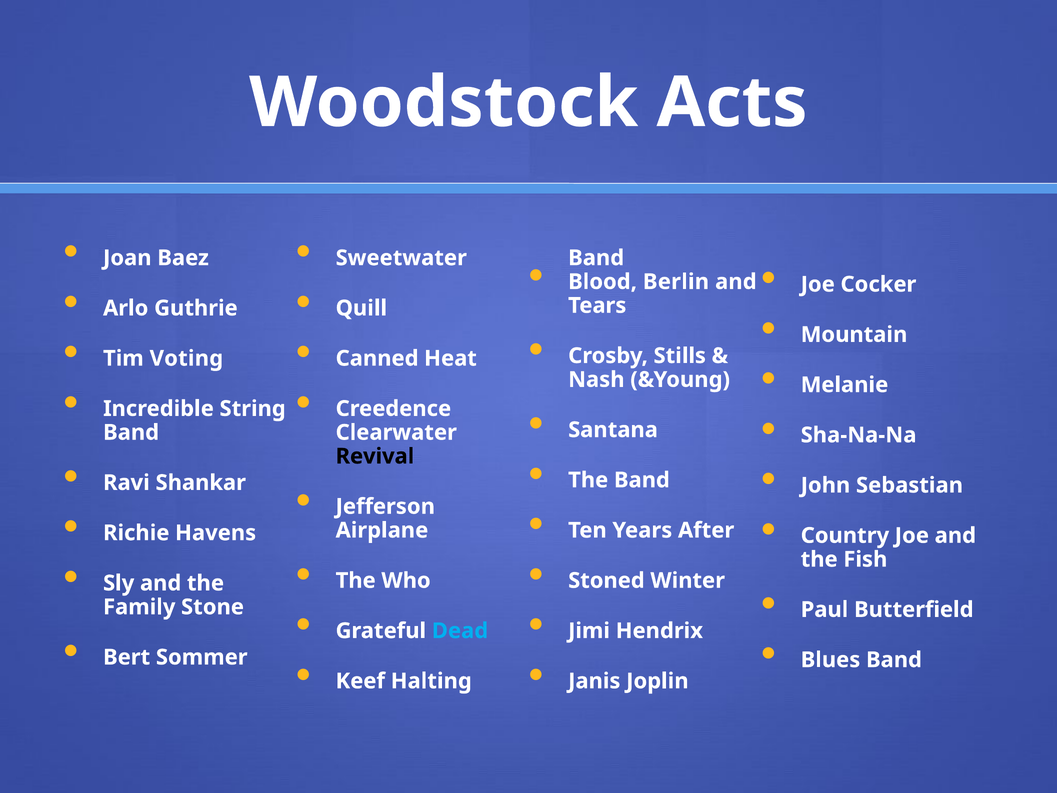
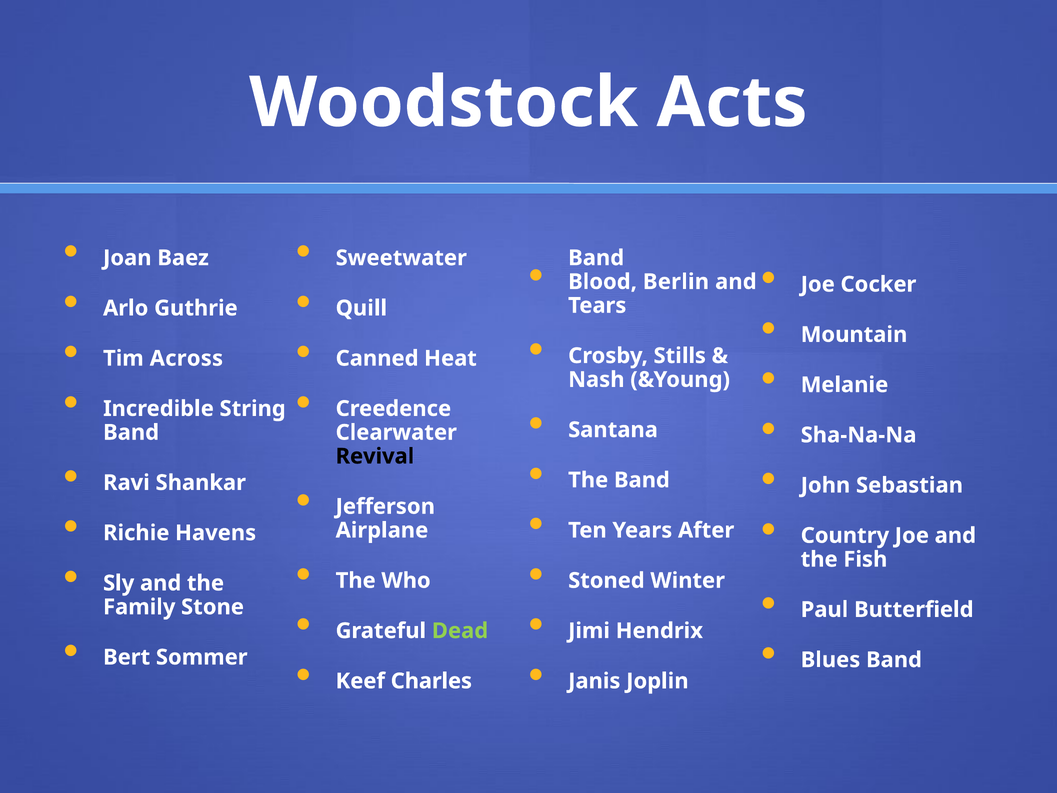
Voting: Voting -> Across (186, 358)
Dead colour: light blue -> light green (460, 631)
Halting: Halting -> Charles (431, 681)
